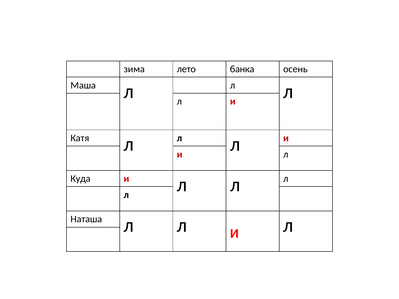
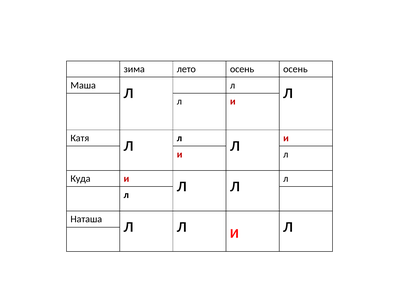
лето банка: банка -> осень (242, 69)
